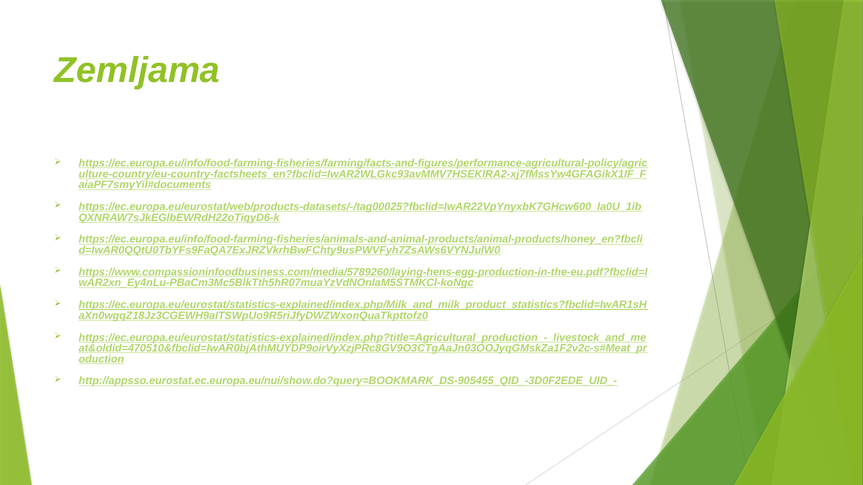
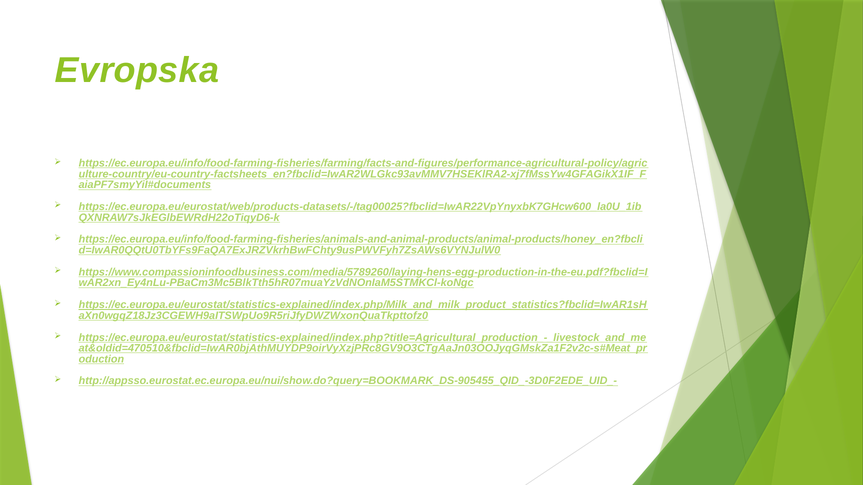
Zemljama: Zemljama -> Evropska (137, 70)
